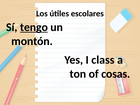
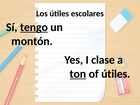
class: class -> clase (103, 60)
ton underline: none -> present (78, 74)
of cosas: cosas -> útiles (116, 74)
